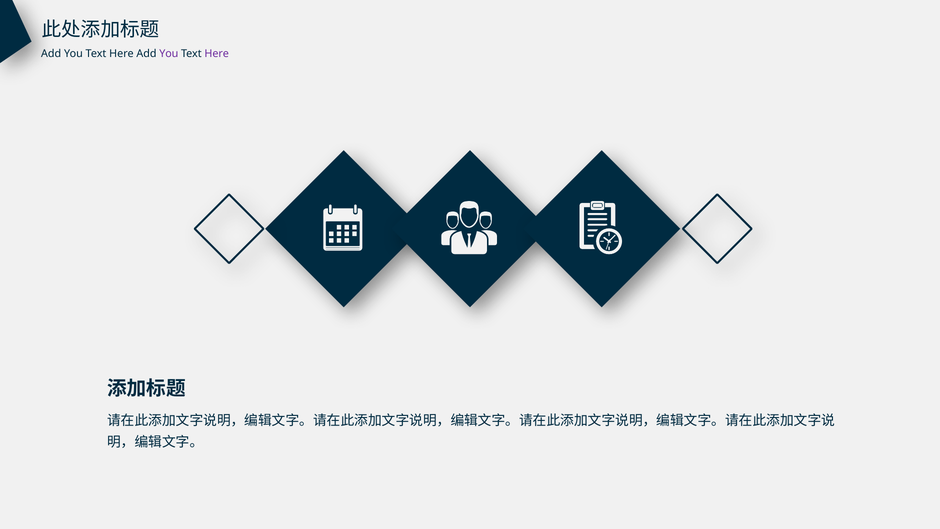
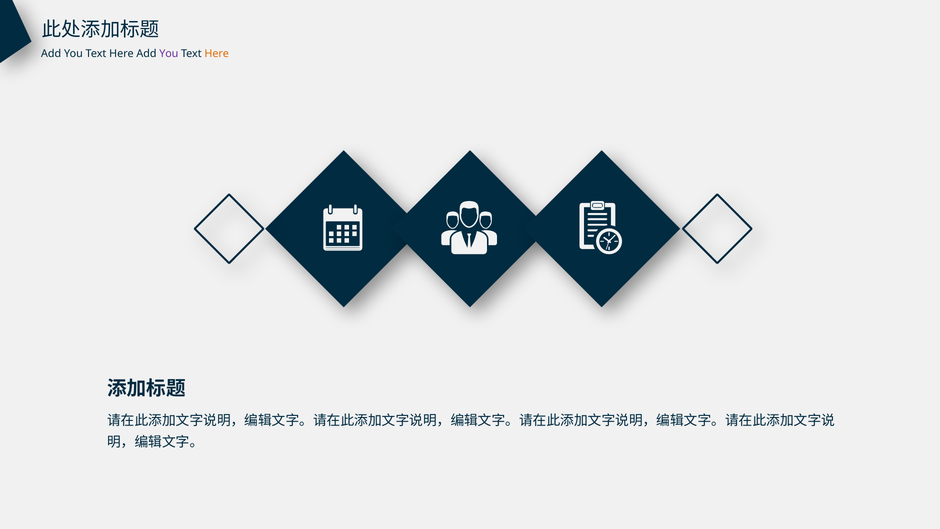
Here colour: purple -> orange (217, 54)
